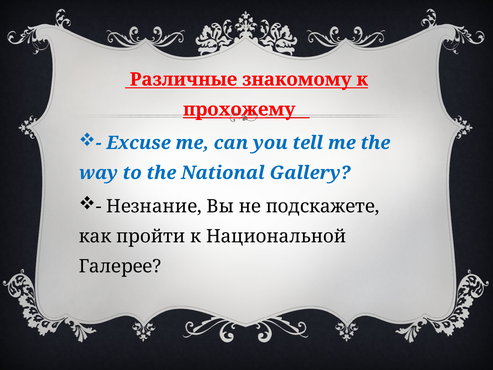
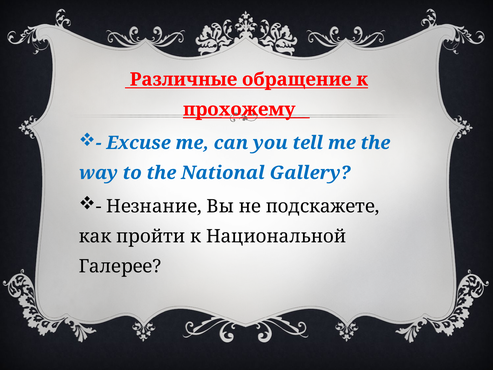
знакомому: знакомому -> обращение (297, 79)
